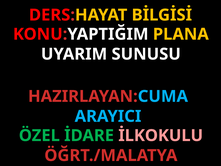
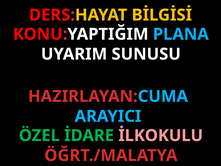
PLANA colour: yellow -> light blue (181, 34)
